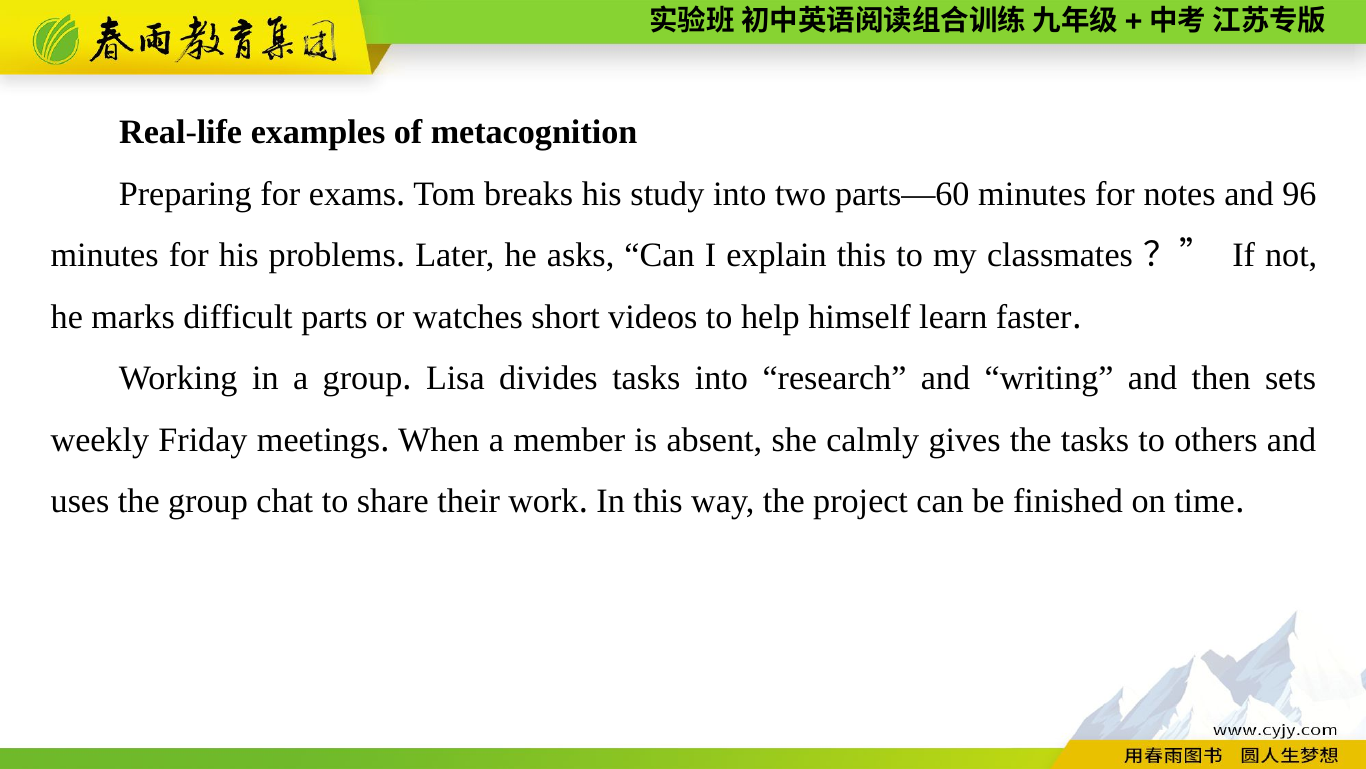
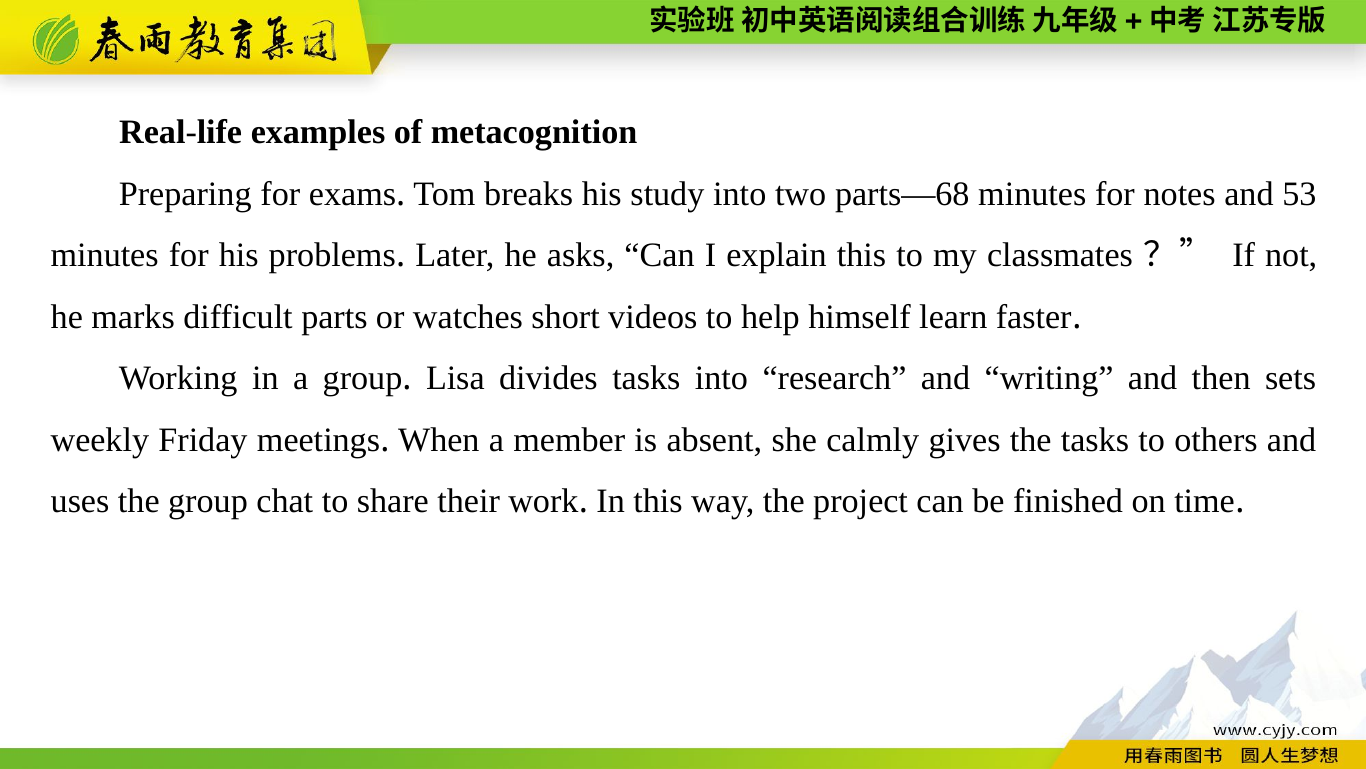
parts—60: parts—60 -> parts—68 (902, 194)
96: 96 -> 53 (1299, 194)
